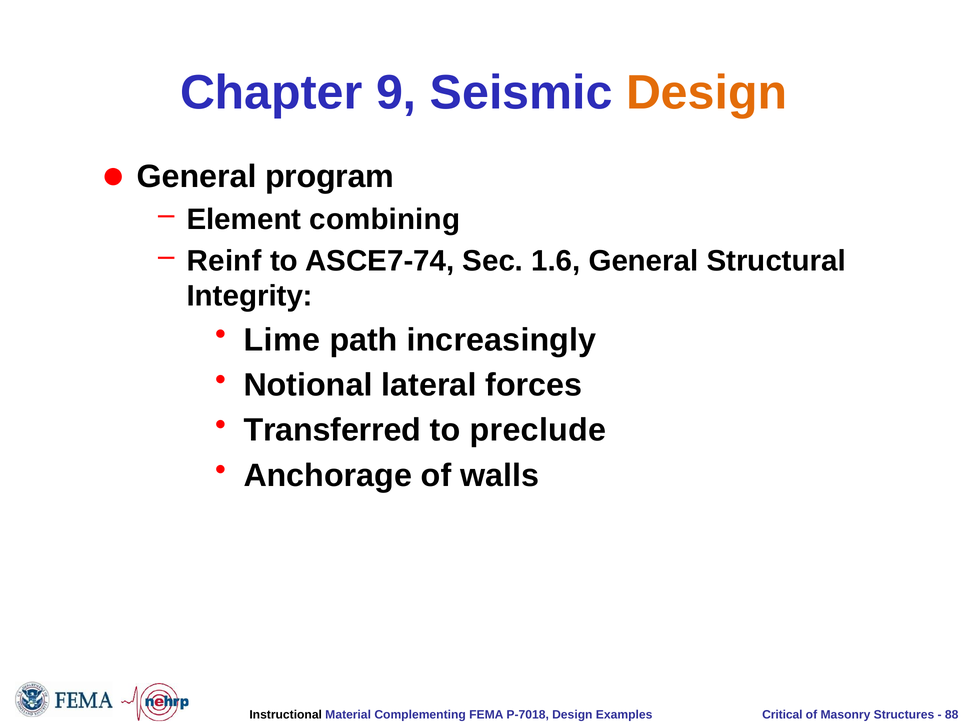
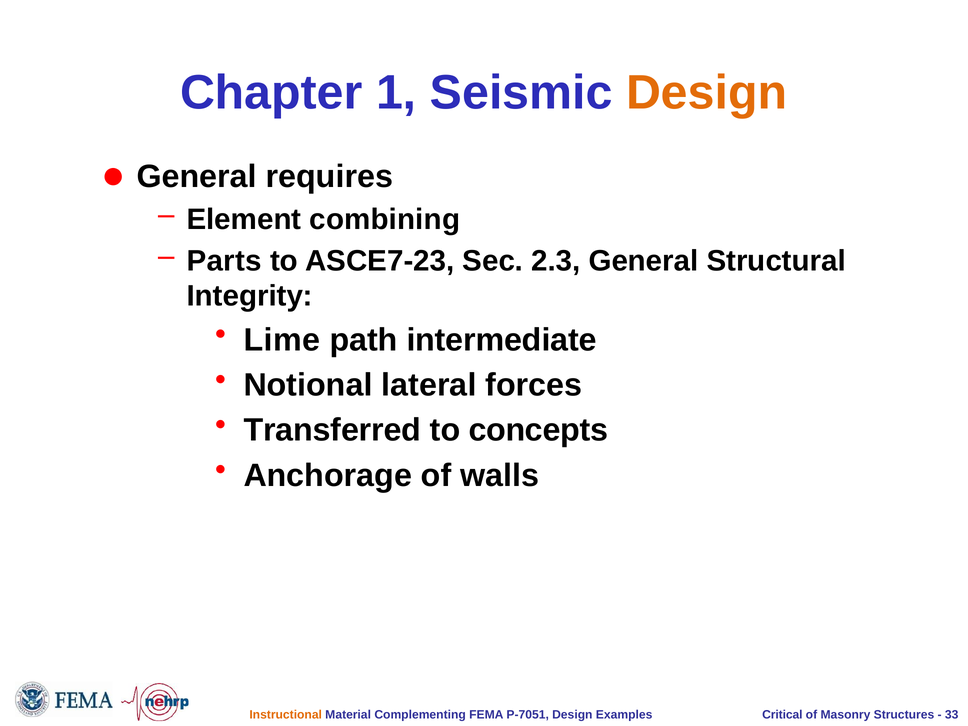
9: 9 -> 1 (396, 93)
program: program -> requires (329, 177)
Reinf: Reinf -> Parts (224, 261)
ASCE7-74: ASCE7-74 -> ASCE7-23 (380, 261)
1.6: 1.6 -> 2.3 (556, 261)
increasingly: increasingly -> intermediate (502, 340)
preclude: preclude -> concepts (538, 430)
Instructional colour: black -> orange (286, 715)
P-7018: P-7018 -> P-7051 (528, 715)
88: 88 -> 33 (952, 715)
